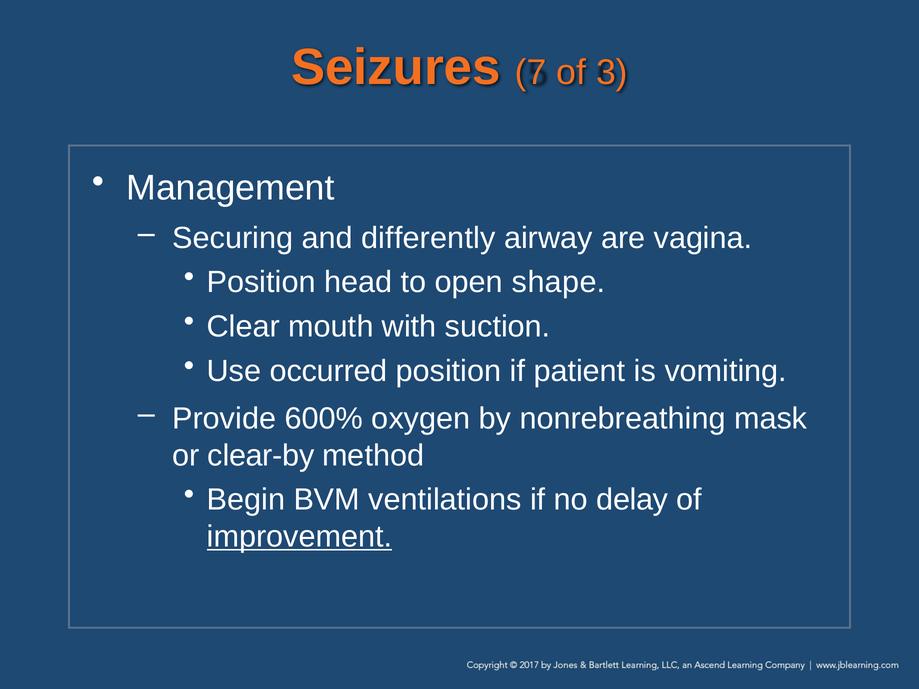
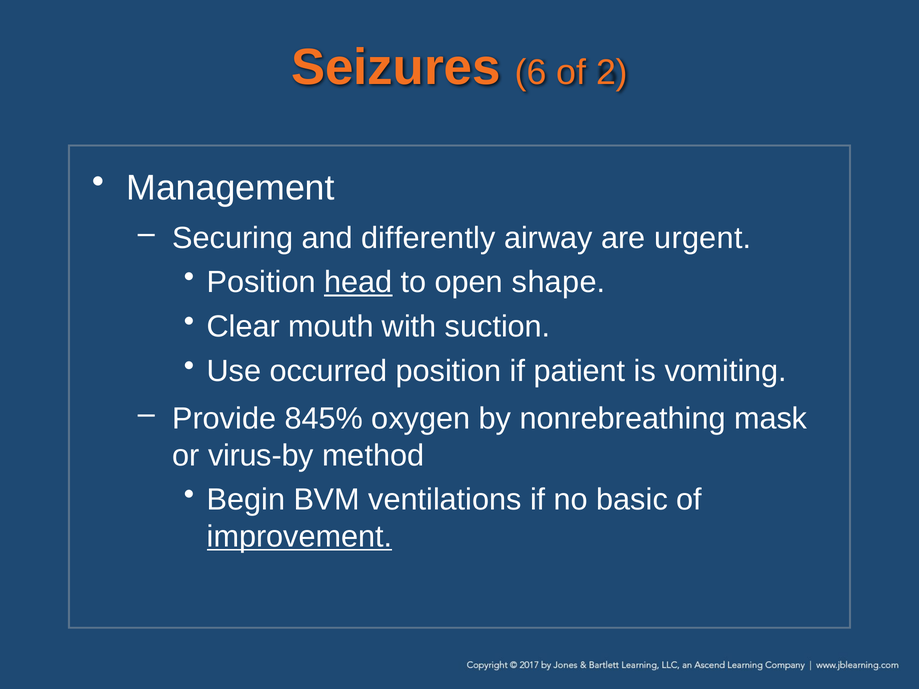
7: 7 -> 6 (531, 73)
3: 3 -> 2 (612, 73)
vagina: vagina -> urgent (703, 238)
head underline: none -> present (358, 282)
600%: 600% -> 845% (324, 419)
clear-by: clear-by -> virus-by (261, 456)
delay: delay -> basic (632, 500)
